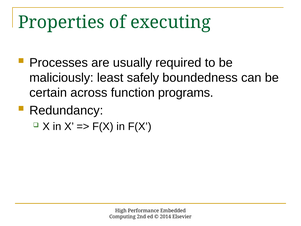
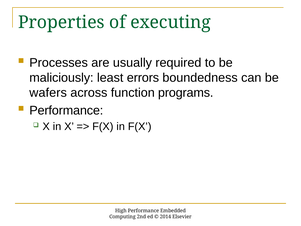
safely: safely -> errors (143, 78)
certain: certain -> wafers (48, 93)
Redundancy: Redundancy -> Performance (66, 110)
